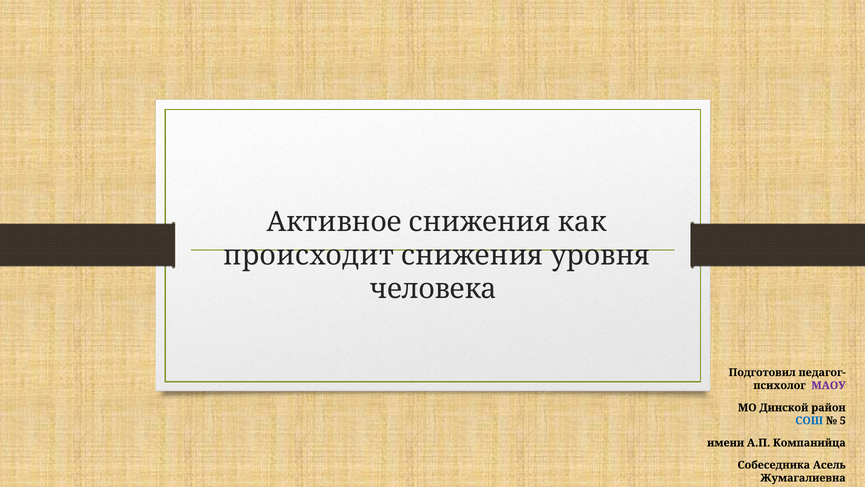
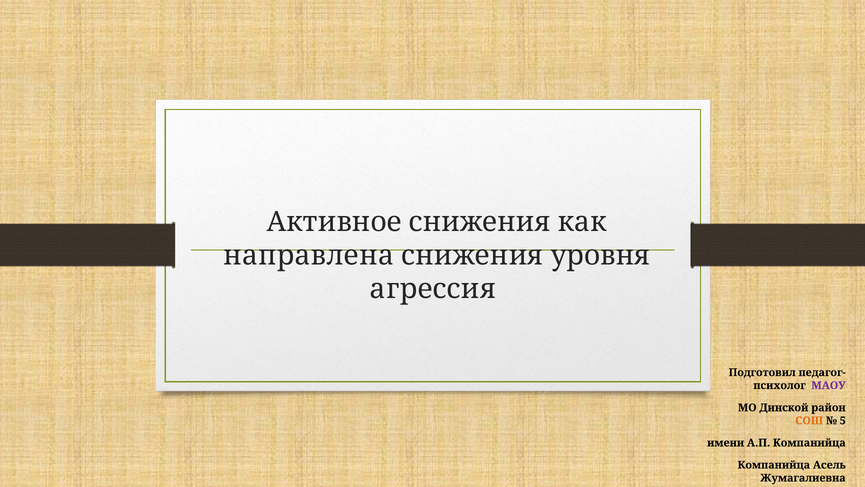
происходит: происходит -> направлена (309, 255)
человека: человека -> агрессия (433, 289)
СОШ colour: blue -> orange (809, 420)
Собеседника: Собеседника -> Компанийца (774, 465)
